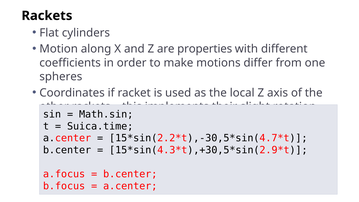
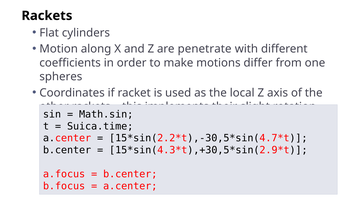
properties: properties -> penetrate (205, 49)
